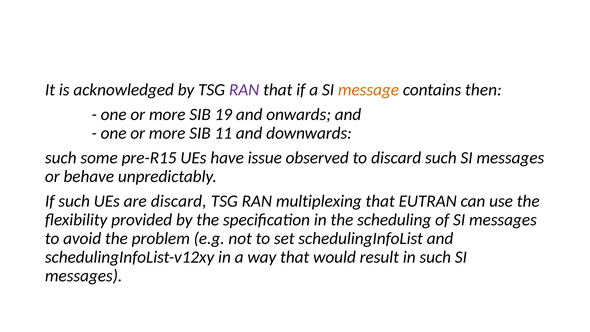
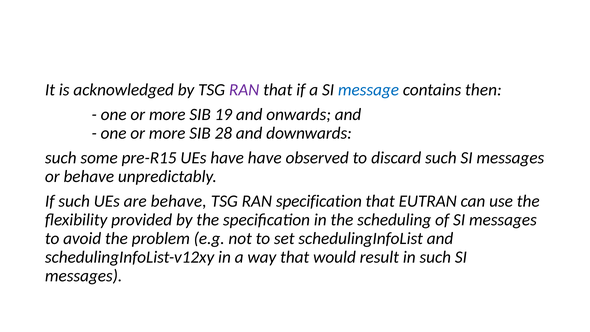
message colour: orange -> blue (368, 90)
11: 11 -> 28 (223, 133)
have issue: issue -> have (265, 158)
are discard: discard -> behave (179, 201)
RAN multiplexing: multiplexing -> specification (319, 201)
